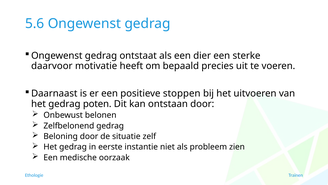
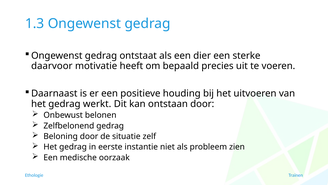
5.6: 5.6 -> 1.3 (35, 24)
stoppen: stoppen -> houding (182, 93)
poten: poten -> werkt (97, 104)
